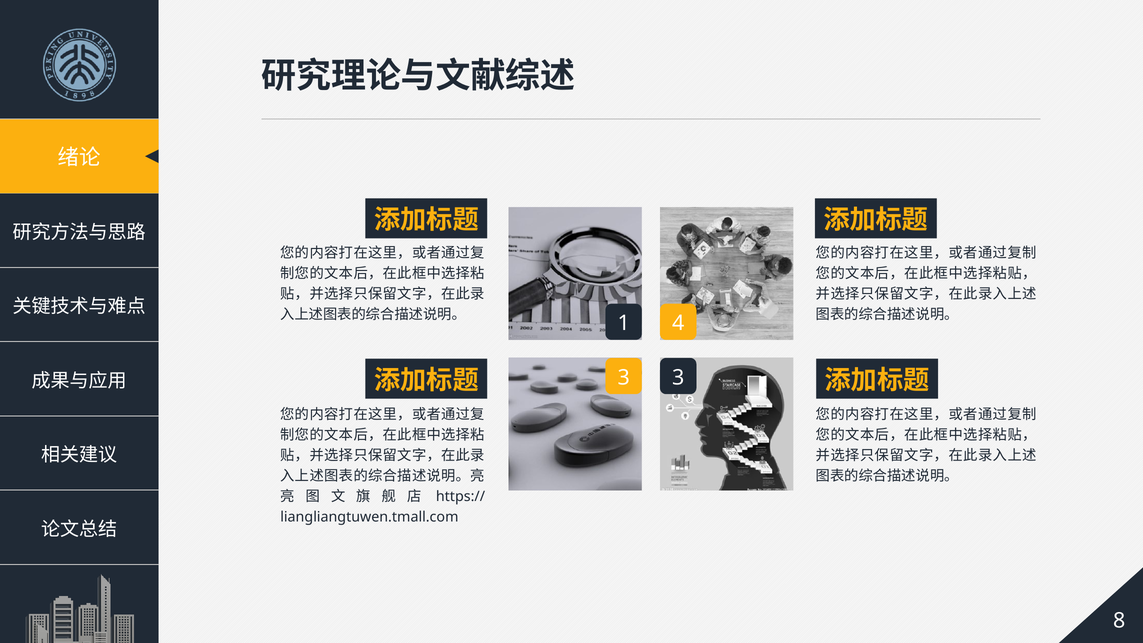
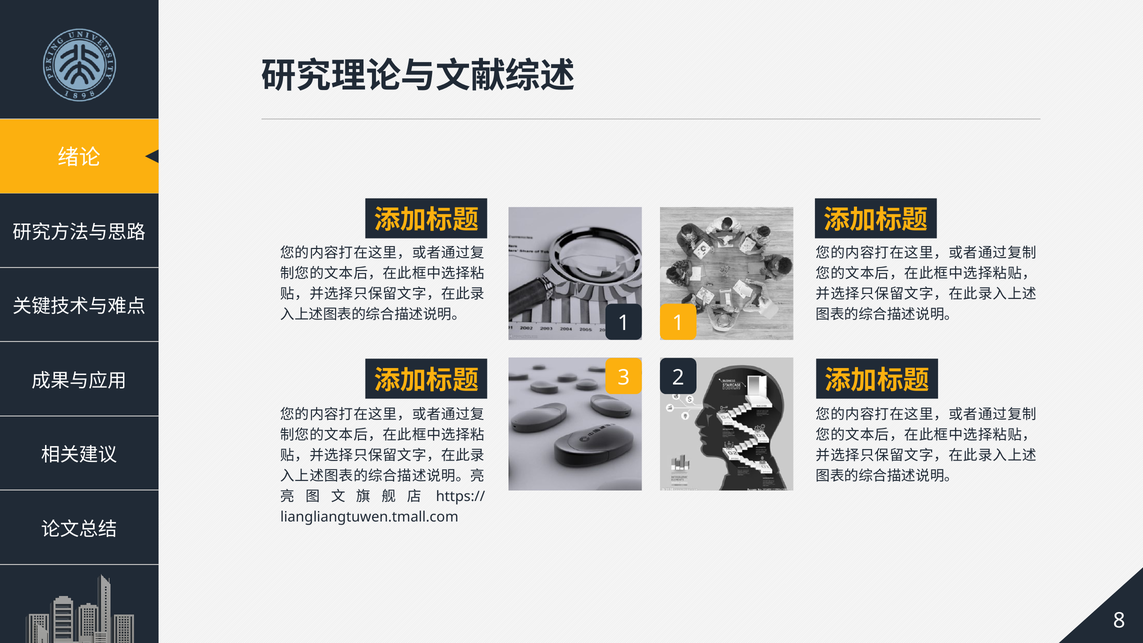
1 4: 4 -> 1 (678, 323)
3 3: 3 -> 2 (678, 377)
